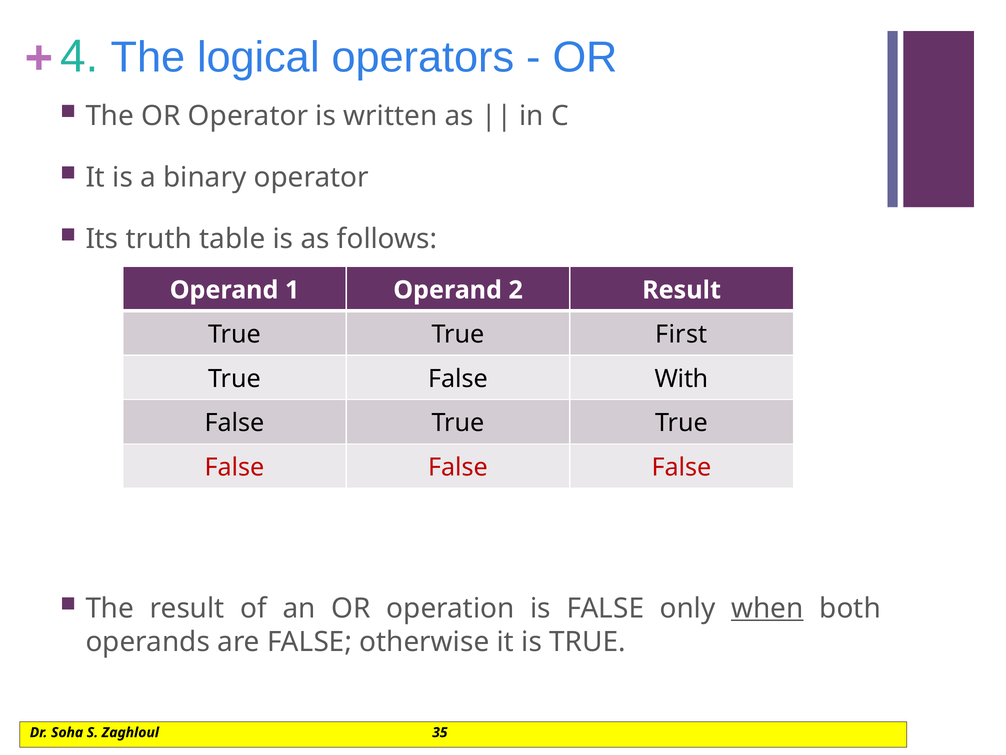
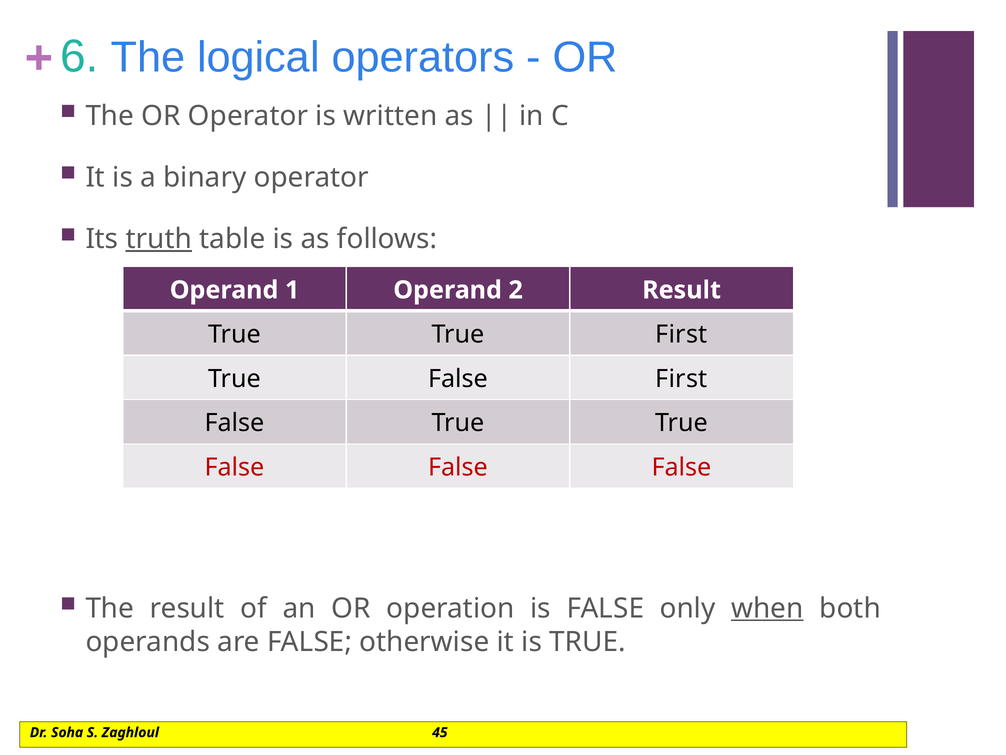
4: 4 -> 6 (80, 57)
truth underline: none -> present (159, 239)
False With: With -> First (681, 379)
35: 35 -> 45 (440, 732)
